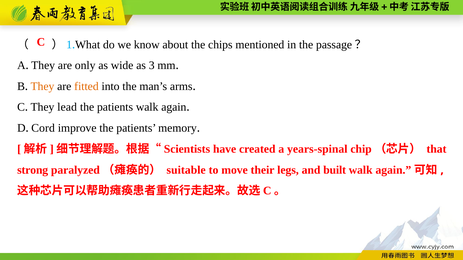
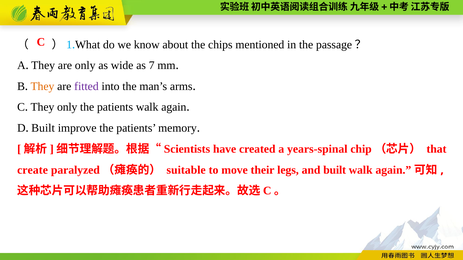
3: 3 -> 7 (152, 66)
fitted colour: orange -> purple (86, 86)
They lead: lead -> only (67, 107)
Cord: Cord -> Built (43, 128)
strong: strong -> create (33, 170)
